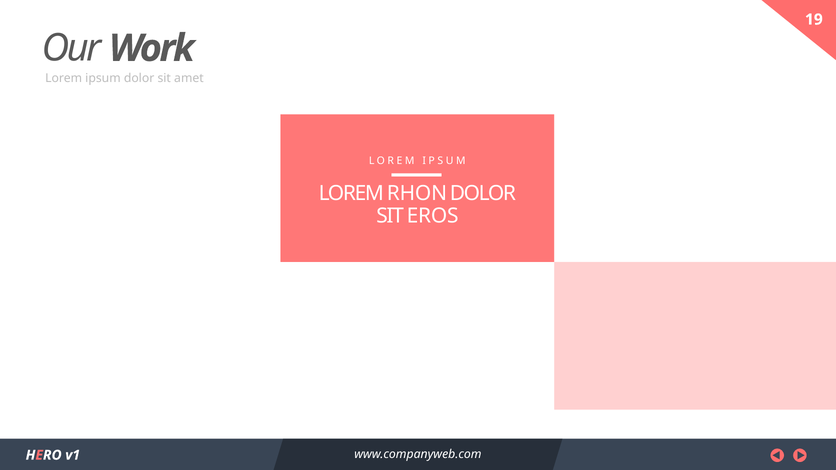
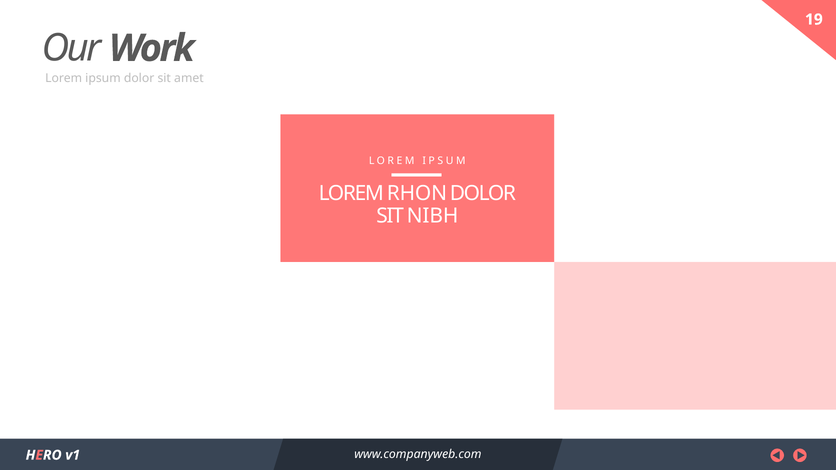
EROS: EROS -> NIBH (433, 216)
